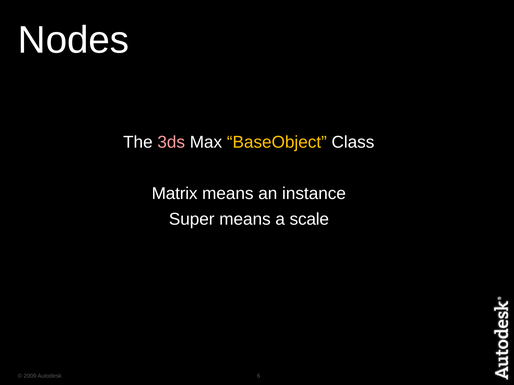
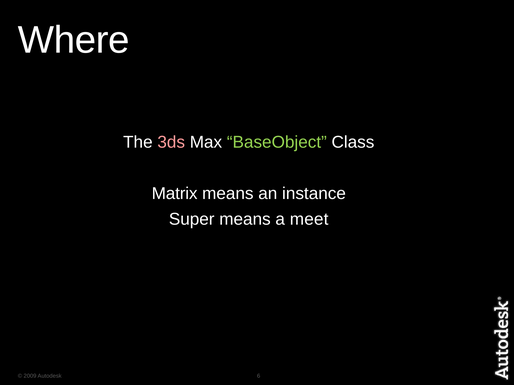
Nodes: Nodes -> Where (74, 40)
BaseObject colour: yellow -> light green (277, 142)
scale: scale -> meet (309, 220)
